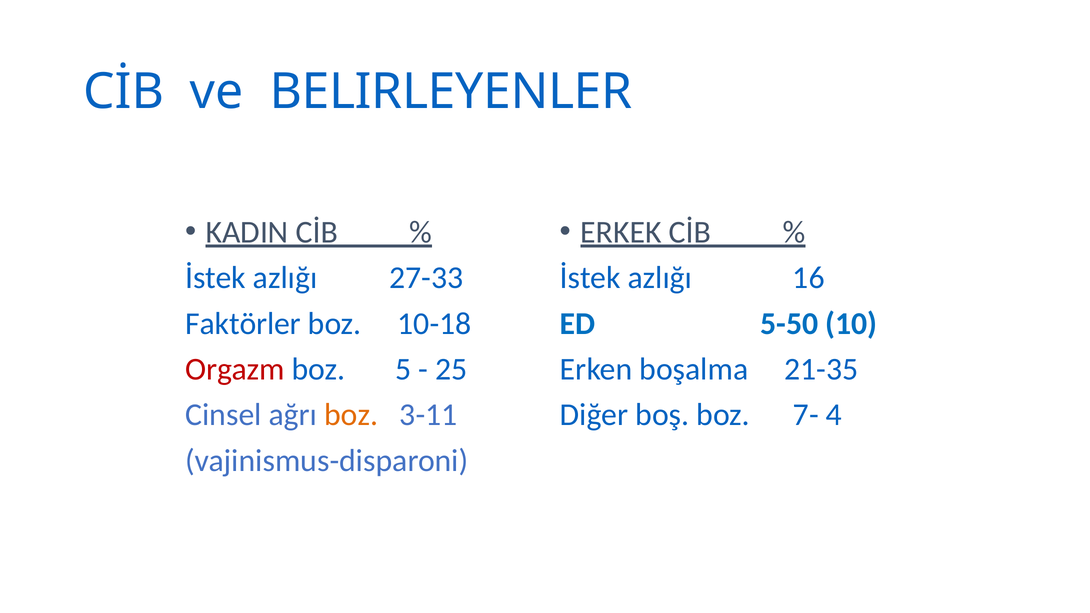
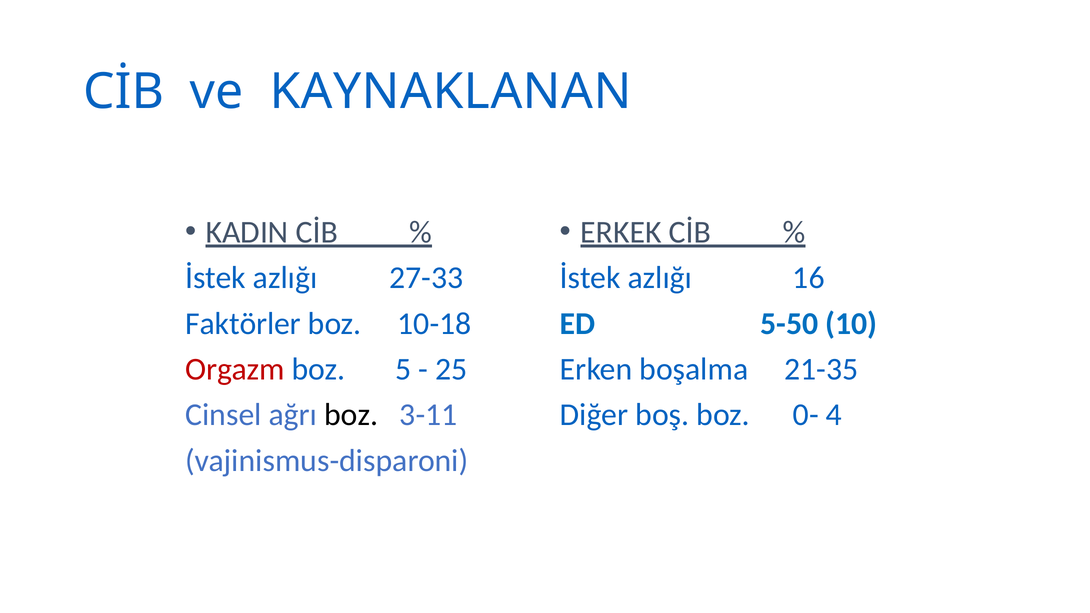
BELIRLEYENLER: BELIRLEYENLER -> KAYNAKLANAN (451, 92)
boz colour: orange -> black (351, 415)
7-: 7- -> 0- (806, 415)
